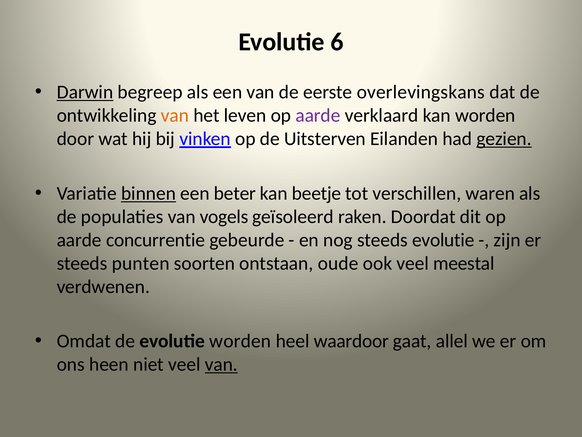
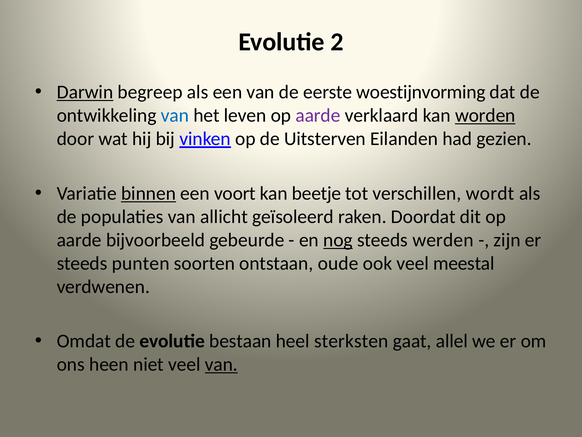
6: 6 -> 2 (337, 42)
overlevingskans: overlevingskans -> woestijnvorming (421, 92)
van colour: orange -> blue (175, 115)
worden underline: none -> present (485, 115)
gezien underline: present -> none (504, 139)
beter: beter -> voort (235, 193)
waren: waren -> wordt (490, 193)
vogels: vogels -> allicht (224, 217)
concurrentie: concurrentie -> bijvoorbeeld (156, 240)
nog underline: none -> present (338, 240)
steeds evolutie: evolutie -> werden (443, 240)
evolutie worden: worden -> bestaan (240, 341)
waardoor: waardoor -> sterksten (351, 341)
